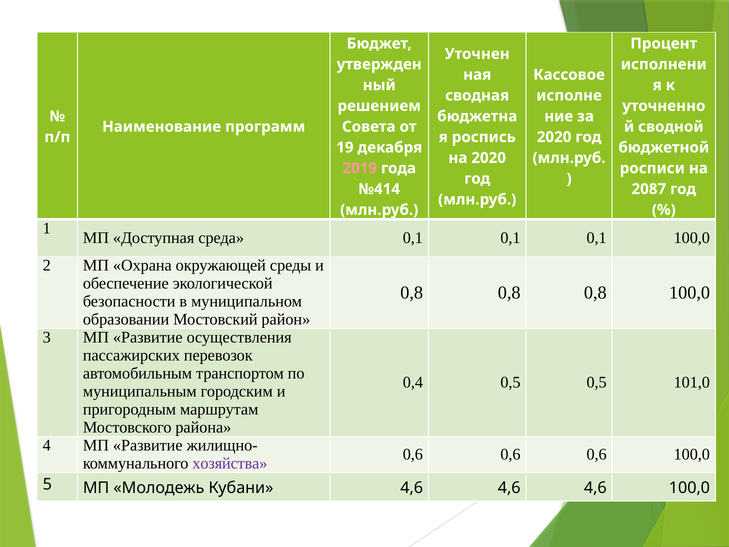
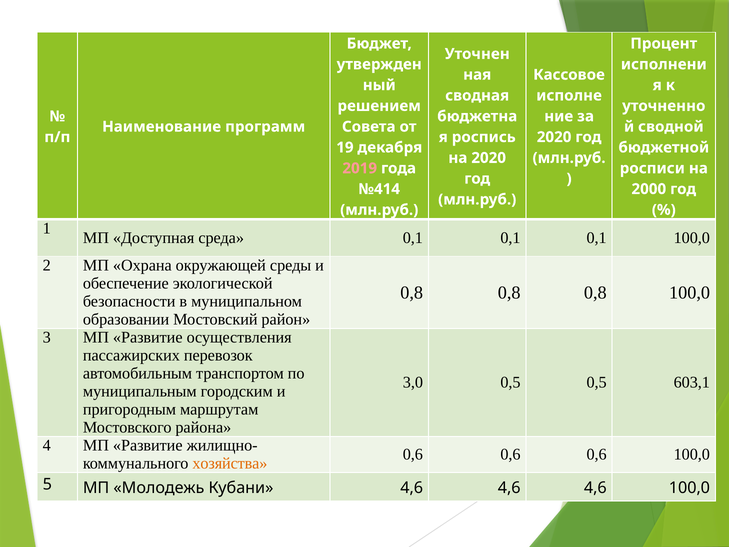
2087: 2087 -> 2000 (649, 189)
0,4: 0,4 -> 3,0 (413, 382)
101,0: 101,0 -> 603,1 (692, 382)
хозяйства colour: purple -> orange (230, 463)
